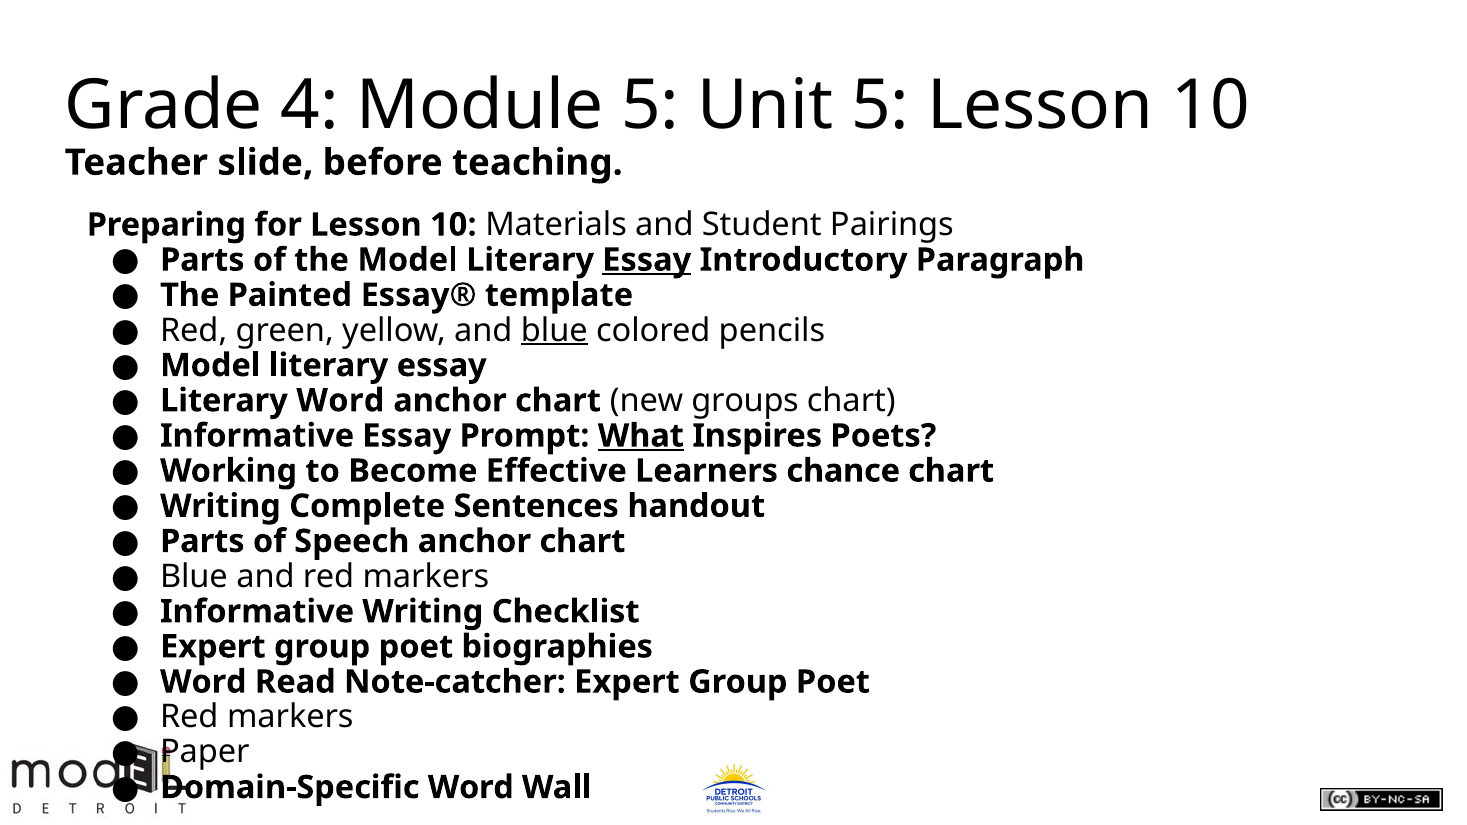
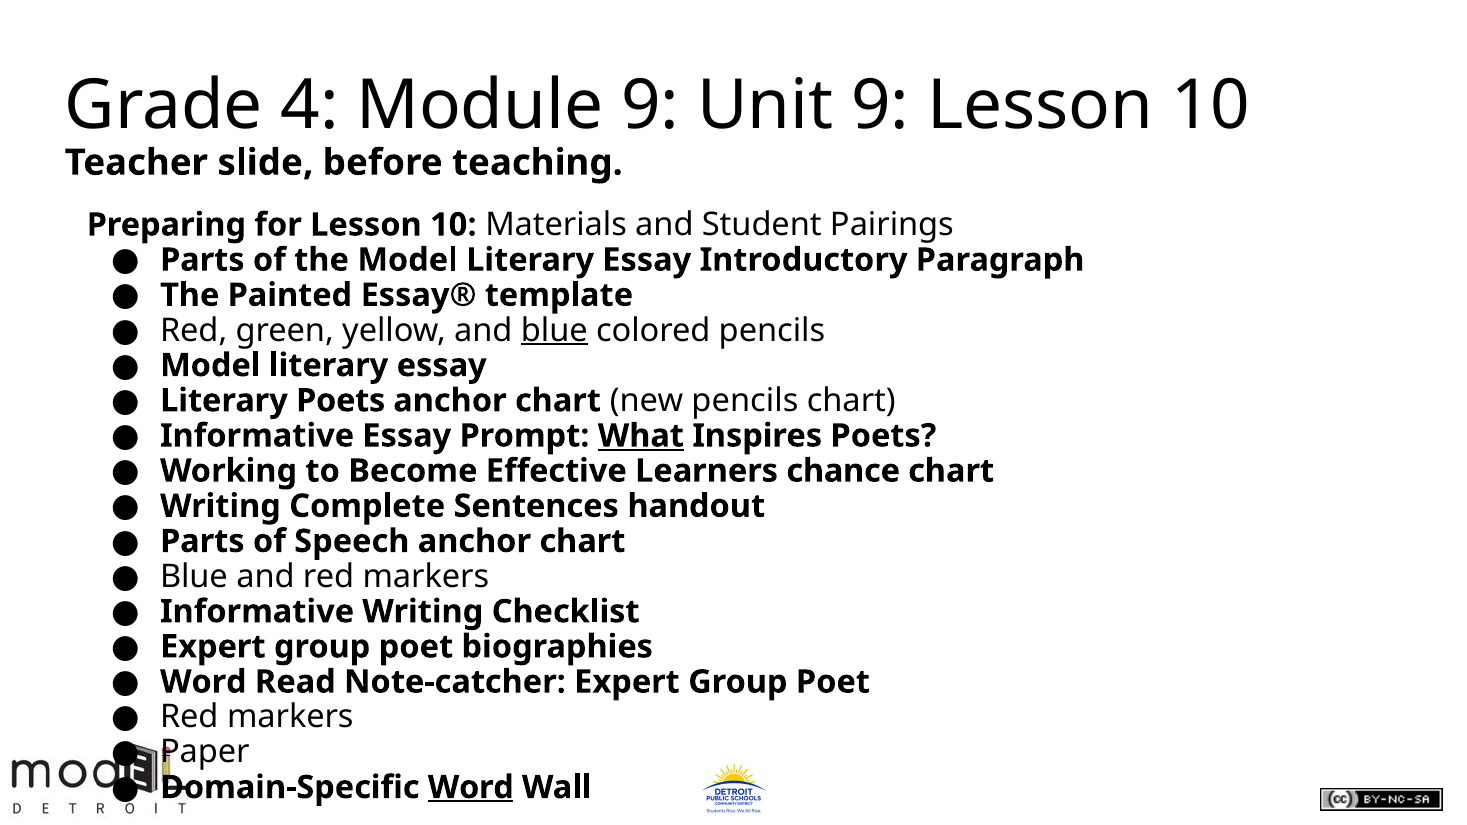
Module 5: 5 -> 9 (650, 105)
Unit 5: 5 -> 9 (880, 105)
Essay underline: present -> none (647, 260)
Literary Word: Word -> Poets (341, 401)
new groups: groups -> pencils (745, 401)
Word underline: none -> present (471, 788)
